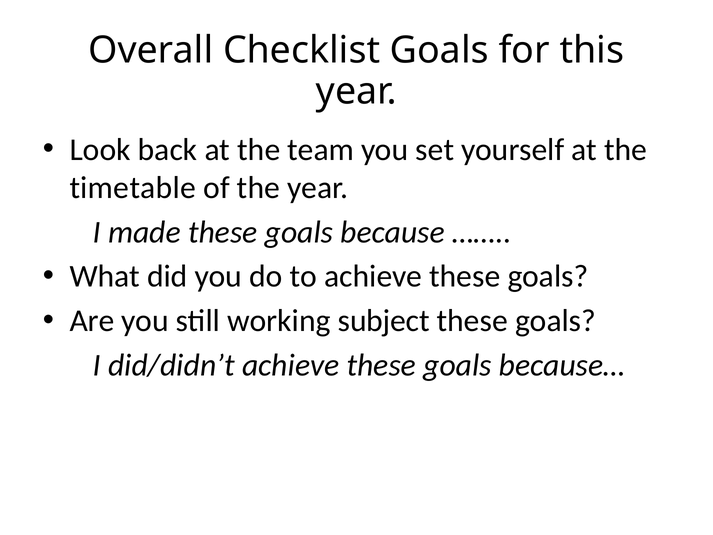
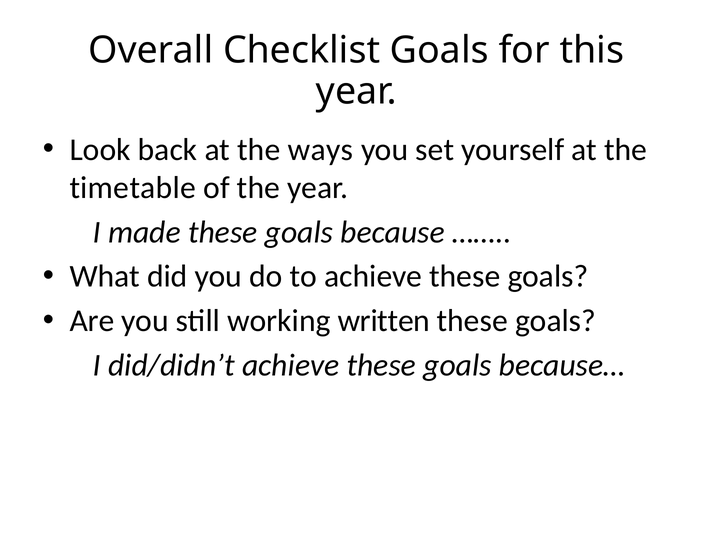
team: team -> ways (320, 150)
subject: subject -> written (384, 321)
